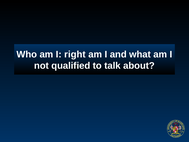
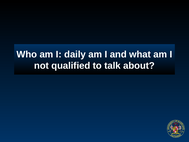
right: right -> daily (75, 54)
